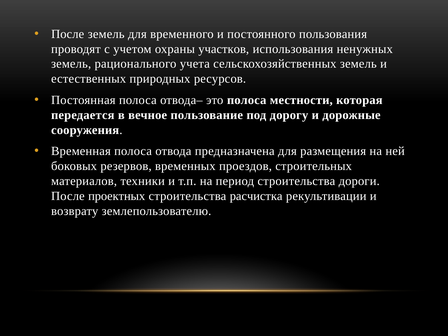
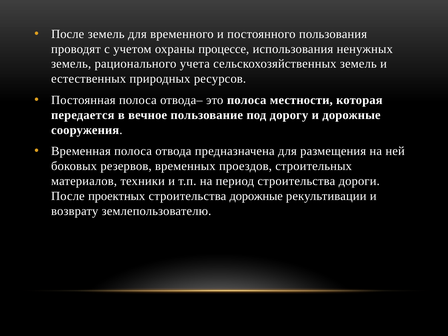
участков: участков -> процессе (224, 49)
строительства расчистка: расчистка -> дорожные (256, 196)
